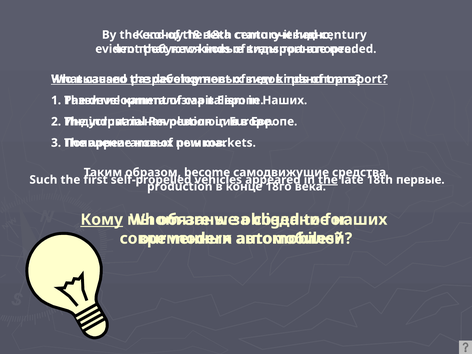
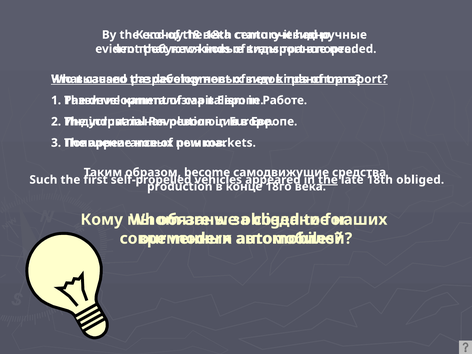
century: century -> ручные (344, 35)
Наших: Наших -> Работе (285, 100)
18th первые: первые -> obliged (420, 180)
Кому underline: present -> none (102, 220)
